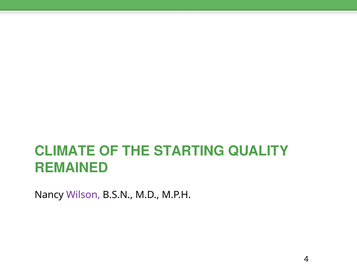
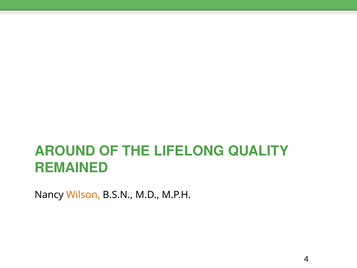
CLIMATE: CLIMATE -> AROUND (65, 151)
STARTING: STARTING -> LIFELONG (189, 151)
Wilson colour: purple -> orange (83, 195)
